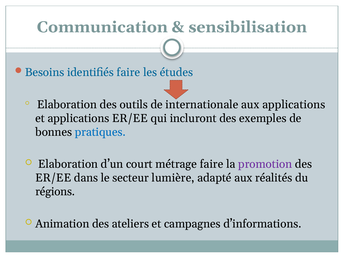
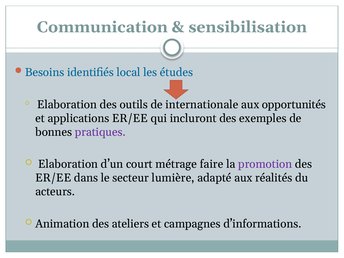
identifiés faire: faire -> local (129, 72)
aux applications: applications -> opportunités (294, 105)
pratiques colour: blue -> purple (100, 132)
régions: régions -> acteurs (55, 192)
